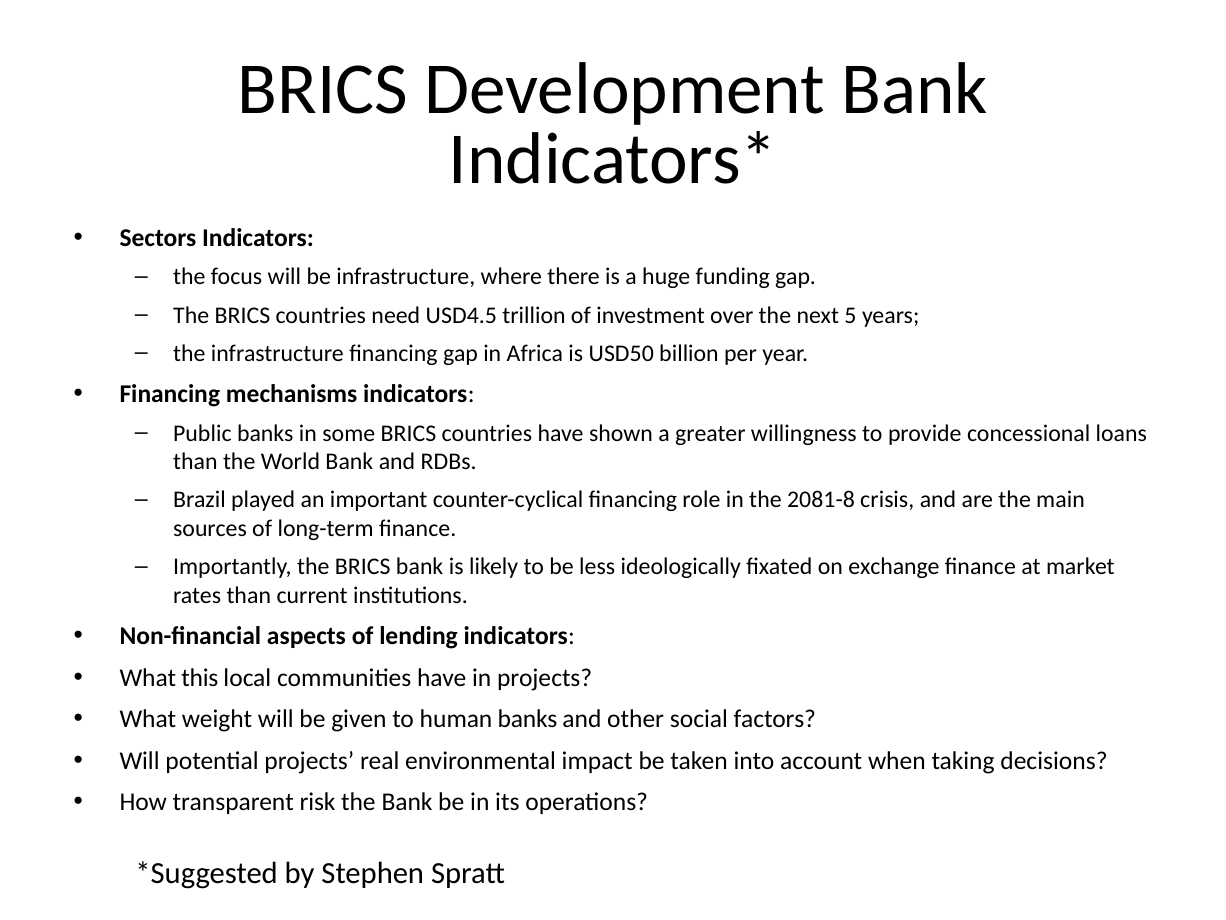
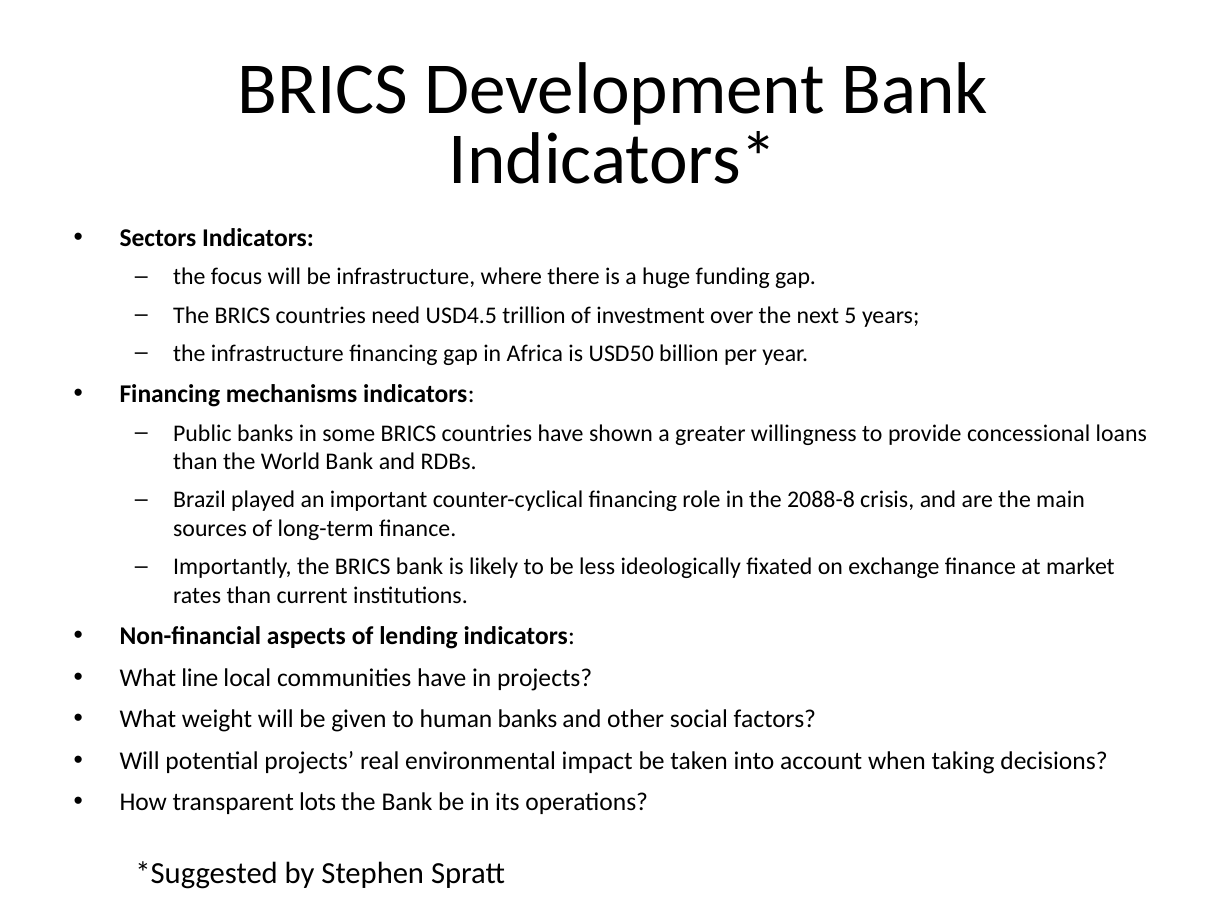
2081-8: 2081-8 -> 2088-8 (821, 500)
this: this -> line (200, 677)
risk: risk -> lots (318, 802)
